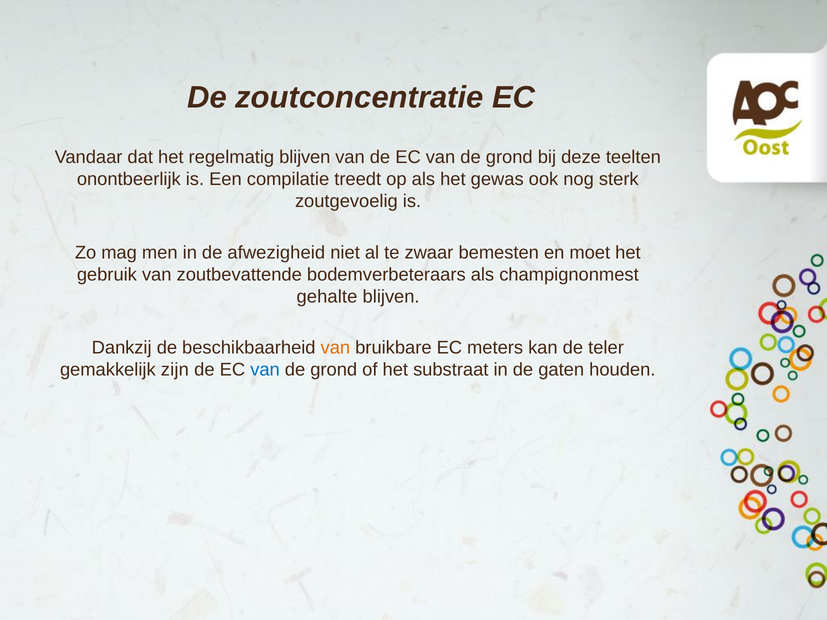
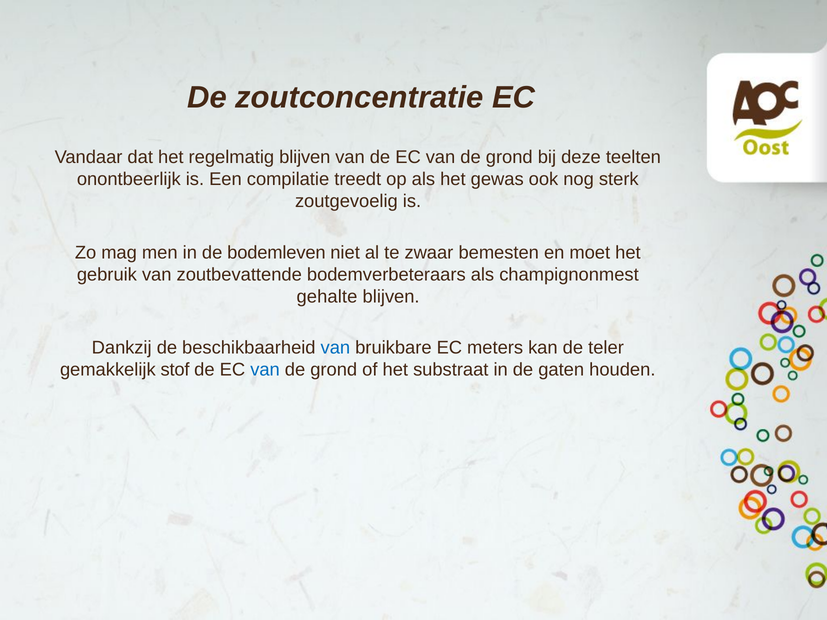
afwezigheid: afwezigheid -> bodemleven (276, 253)
van colour: orange -> blue (335, 348)
zijn: zijn -> stof (175, 370)
